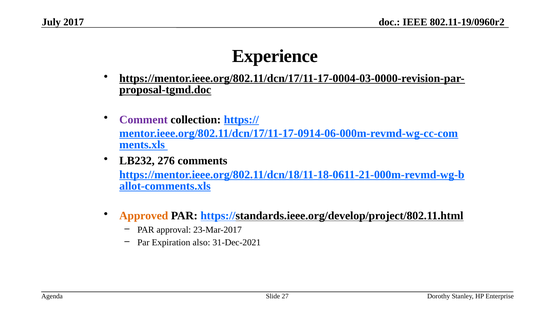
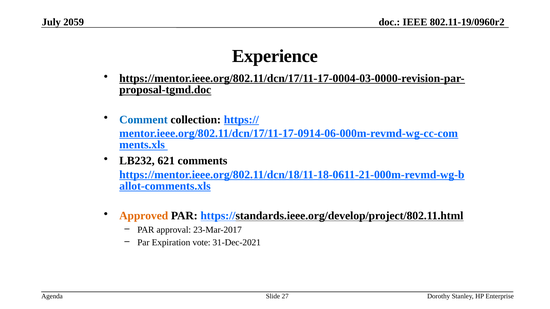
2017: 2017 -> 2059 (74, 22)
Comment colour: purple -> blue (144, 120)
276: 276 -> 621 (166, 161)
also: also -> vote (201, 243)
